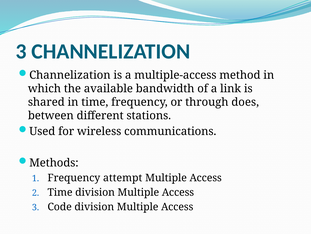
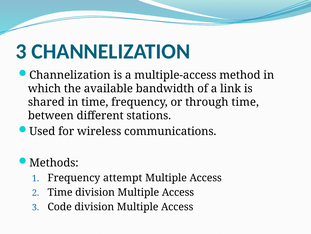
through does: does -> time (245, 102)
